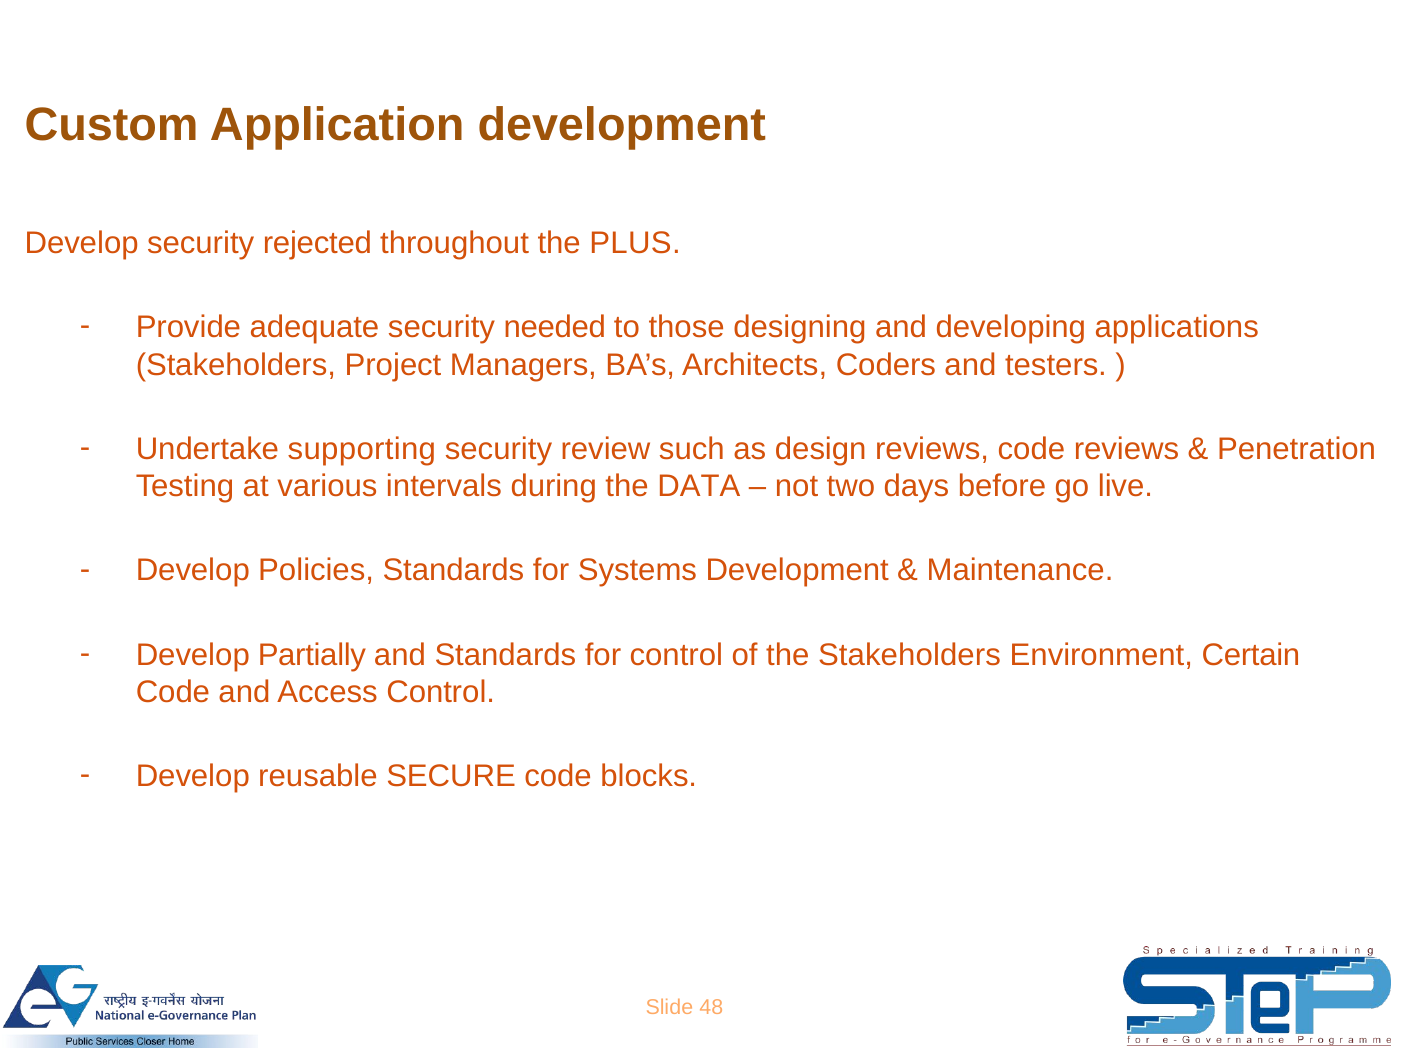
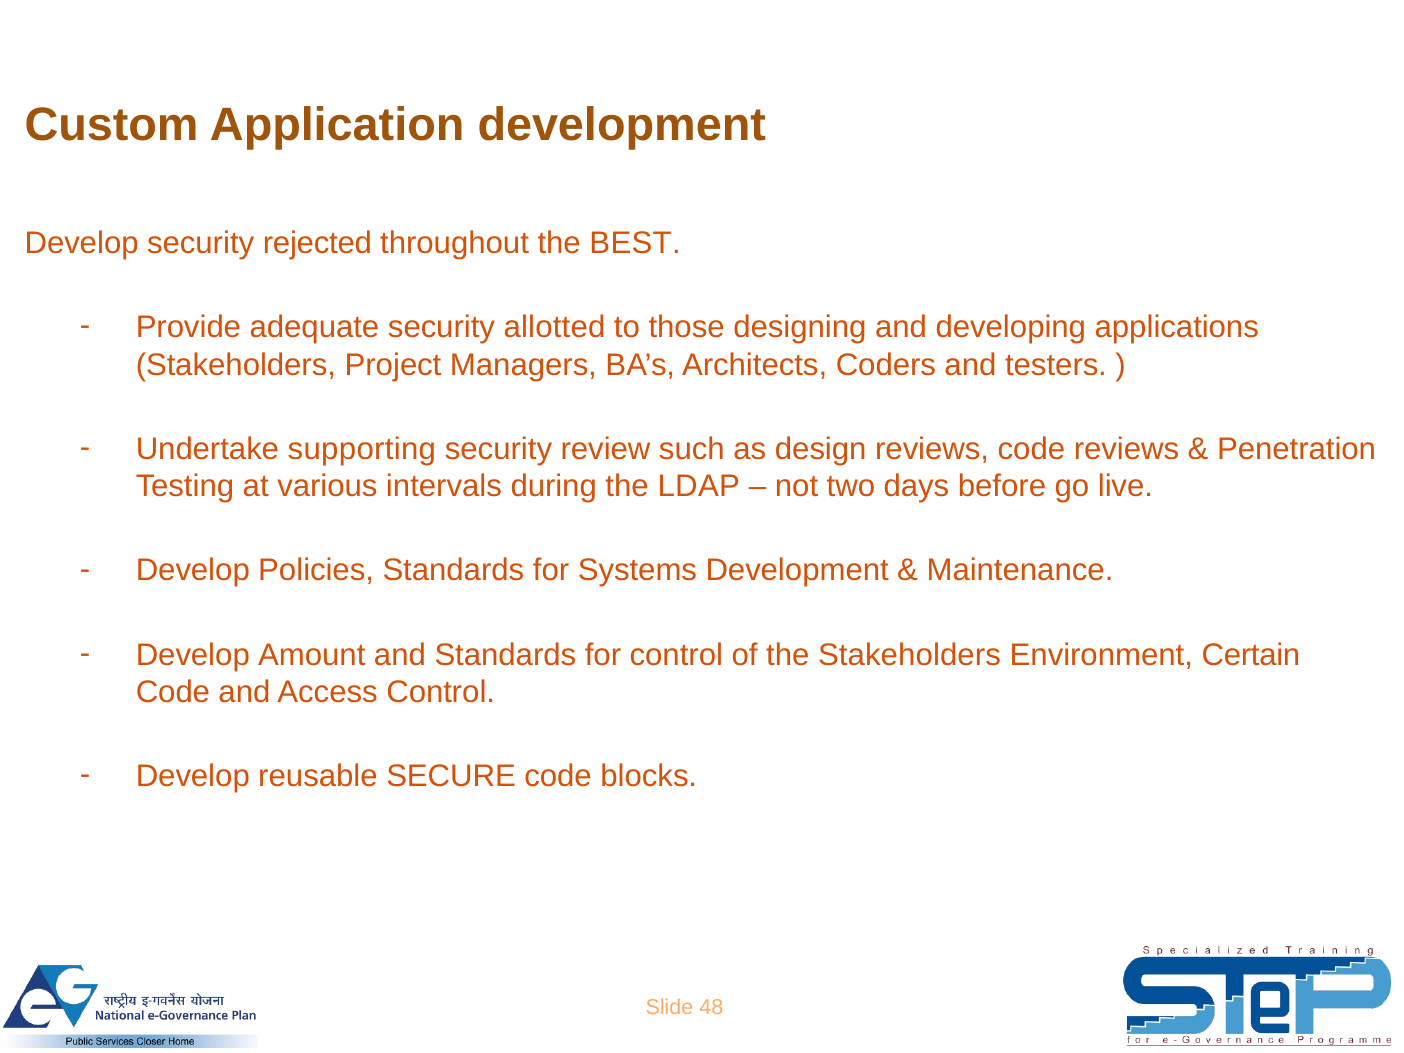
PLUS: PLUS -> BEST (635, 243)
needed: needed -> allotted (554, 327)
DATA: DATA -> LDAP (699, 486)
Partially: Partially -> Amount (312, 655)
